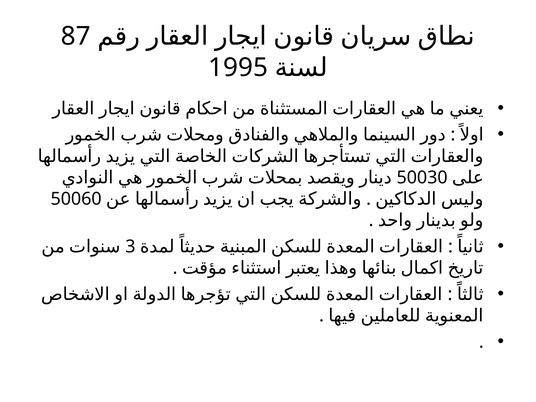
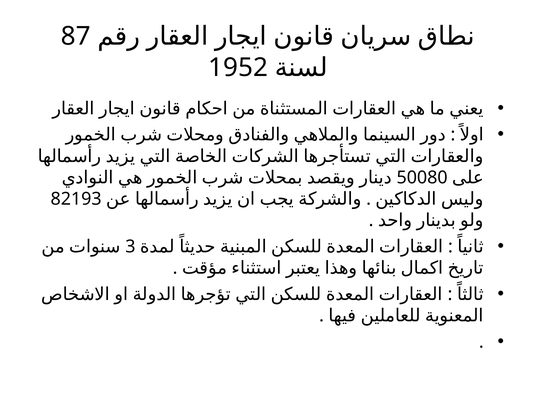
1995: 1995 -> 1952 (238, 67)
50030: 50030 -> 50080 (422, 178)
50060: 50060 -> 82193 (76, 199)
